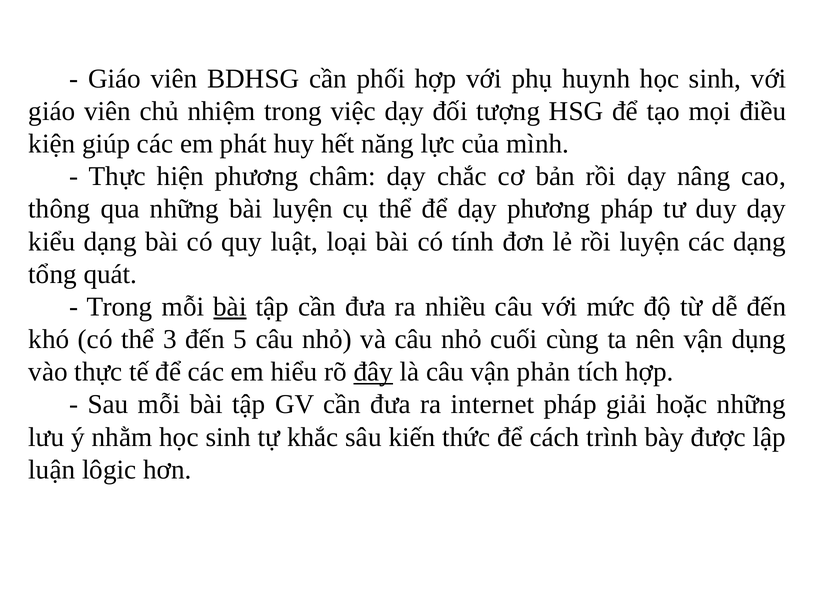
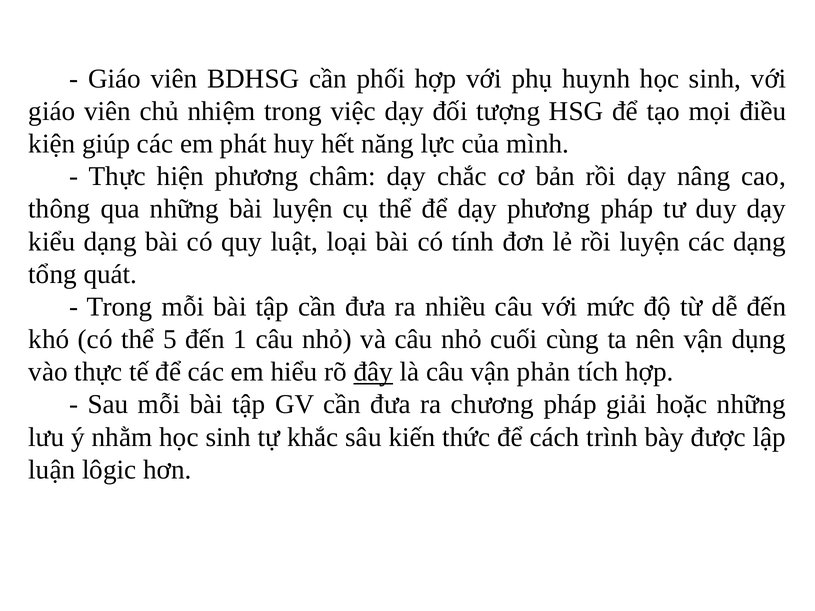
bài underline: present -> none (230, 307)
3: 3 -> 5 (170, 339)
5: 5 -> 1 (240, 339)
internet: internet -> chương (492, 405)
